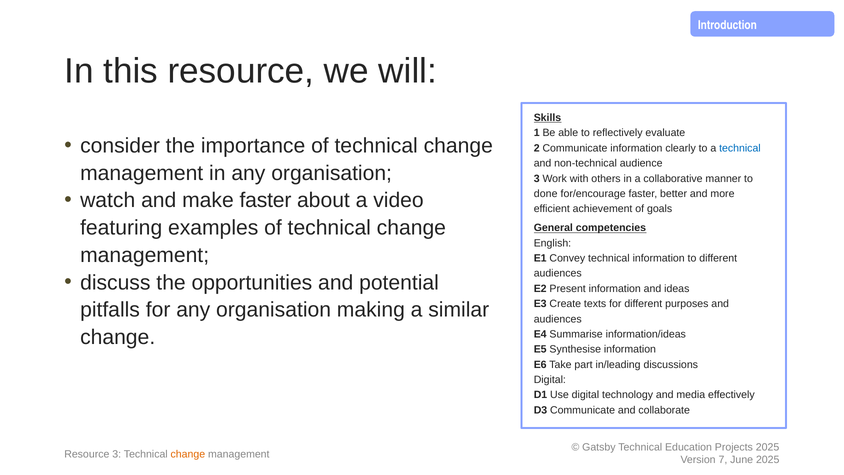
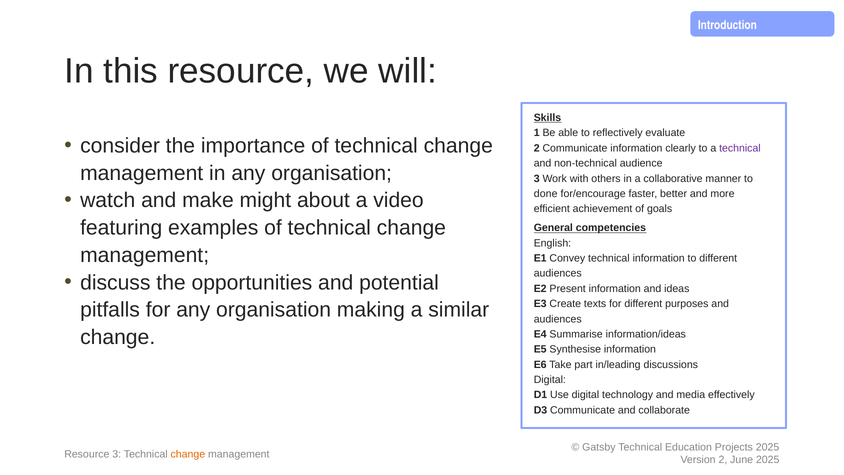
technical colour: blue -> purple (740, 148)
make faster: faster -> might (265, 200)
7: 7 -> 2 (723, 460)
